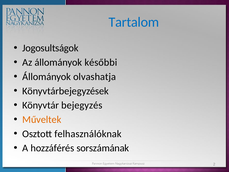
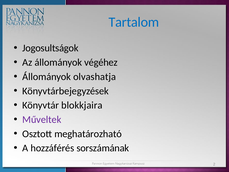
későbbi: későbbi -> végéhez (101, 62)
bejegyzés: bejegyzés -> blokkjaira (82, 105)
Műveltek colour: orange -> purple (42, 119)
felhasználóknak: felhasználóknak -> meghatározható (88, 134)
